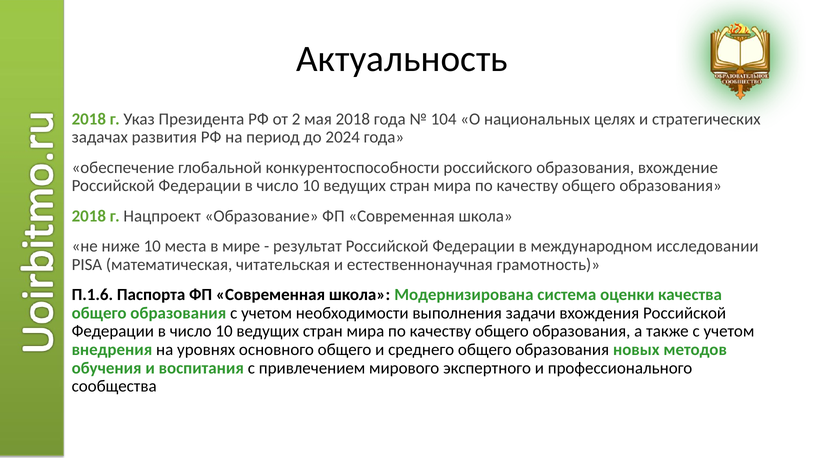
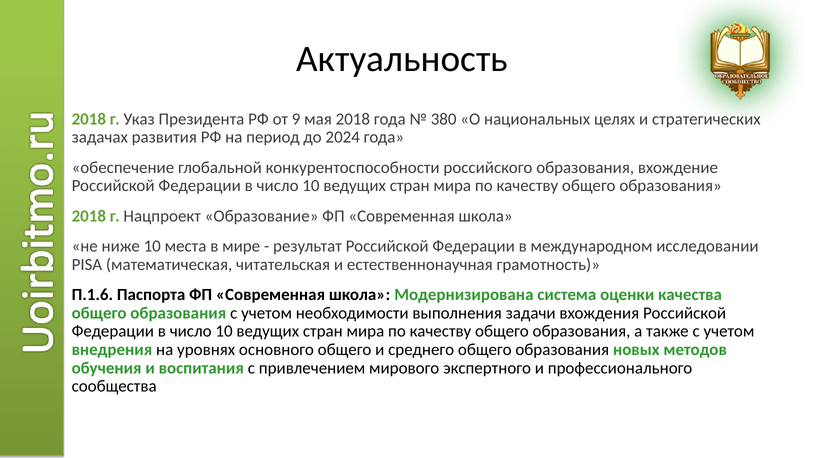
2: 2 -> 9 (296, 119)
104: 104 -> 380 (444, 119)
